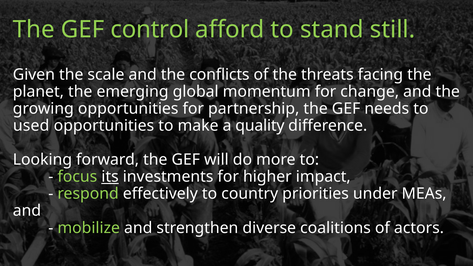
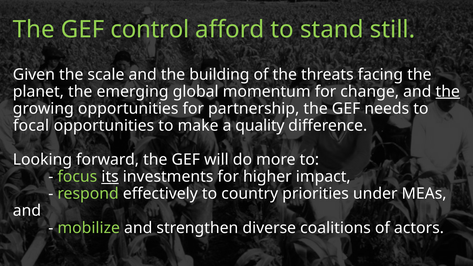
conflicts: conflicts -> building (219, 75)
the underline: none -> present (448, 92)
used: used -> focal (31, 126)
